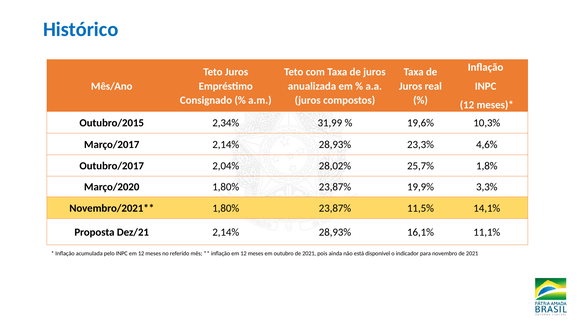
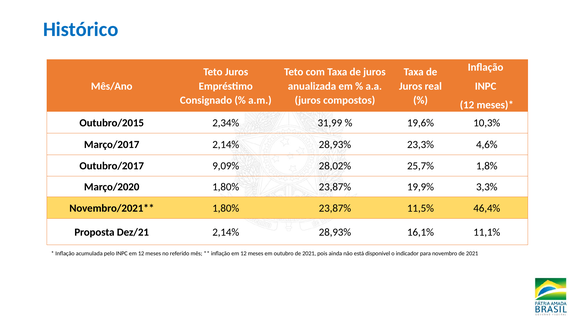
2,04%: 2,04% -> 9,09% (226, 166)
14,1%: 14,1% -> 46,4% (487, 208)
